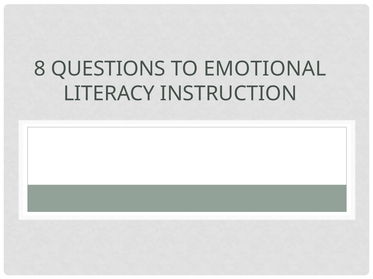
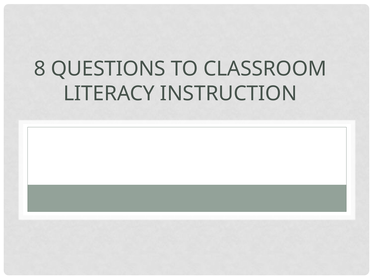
EMOTIONAL: EMOTIONAL -> CLASSROOM (265, 69)
